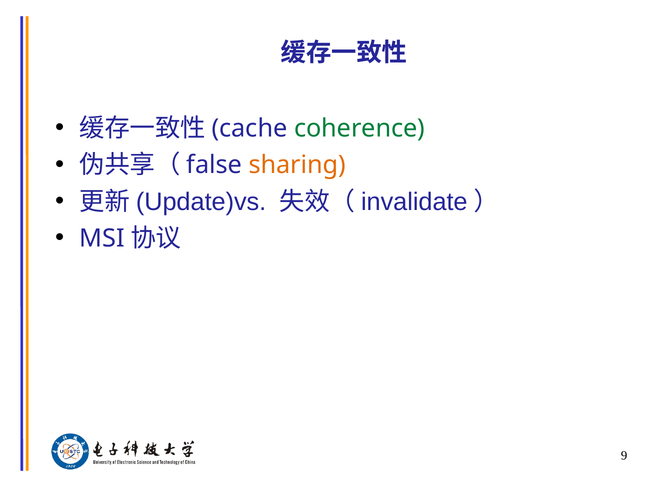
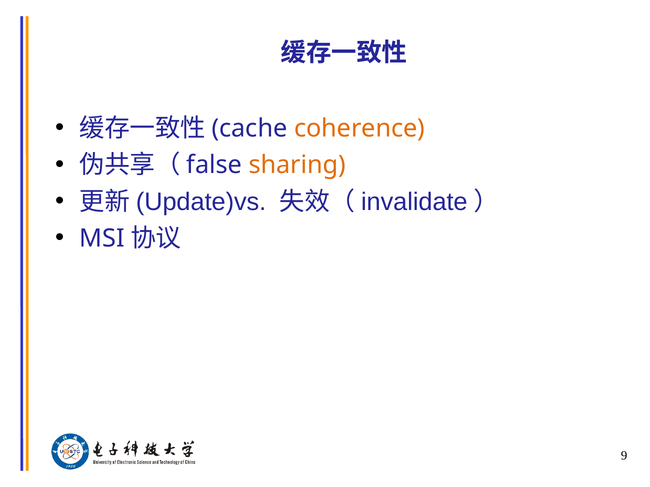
coherence colour: green -> orange (360, 129)
